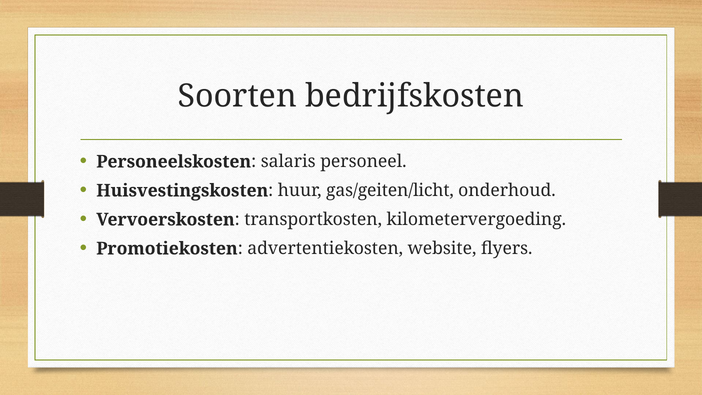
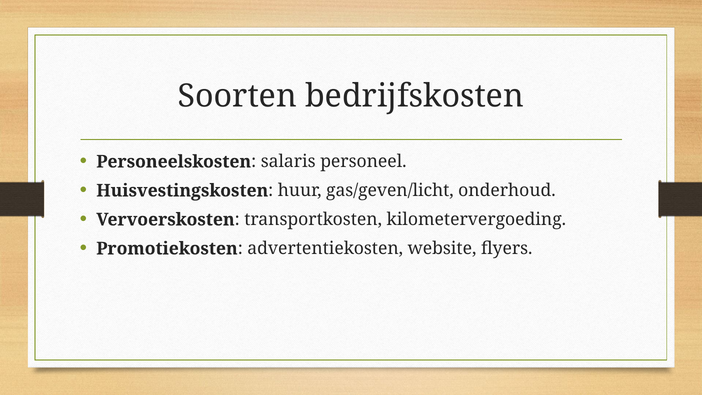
gas/geiten/licht: gas/geiten/licht -> gas/geven/licht (390, 191)
